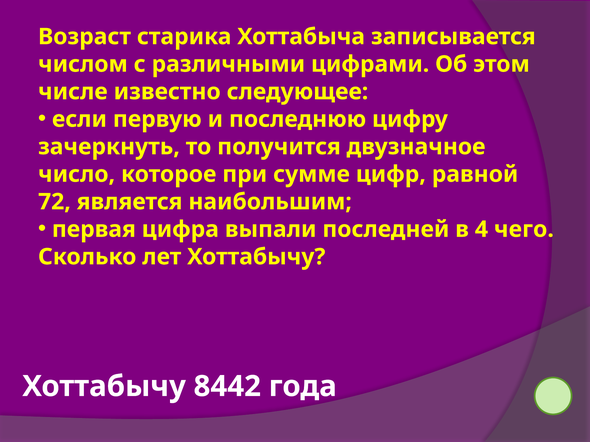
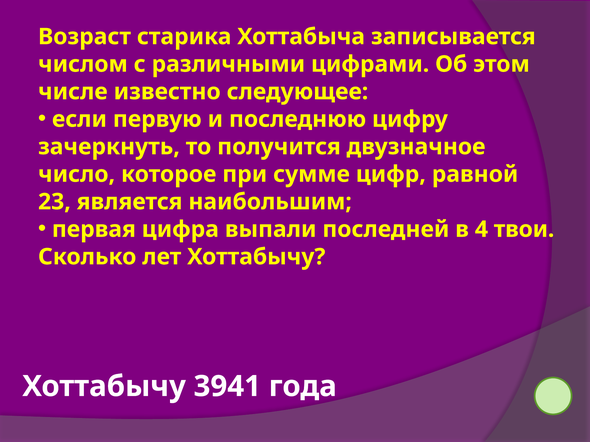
72: 72 -> 23 (54, 202)
чего: чего -> твои (524, 230)
8442: 8442 -> 3941 (227, 387)
